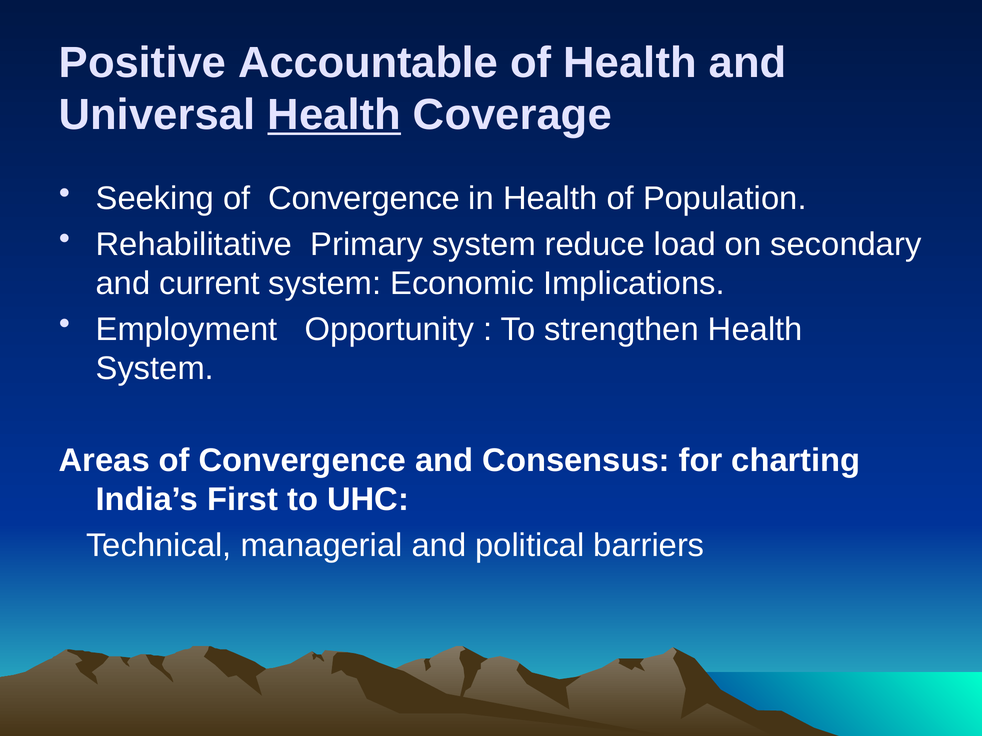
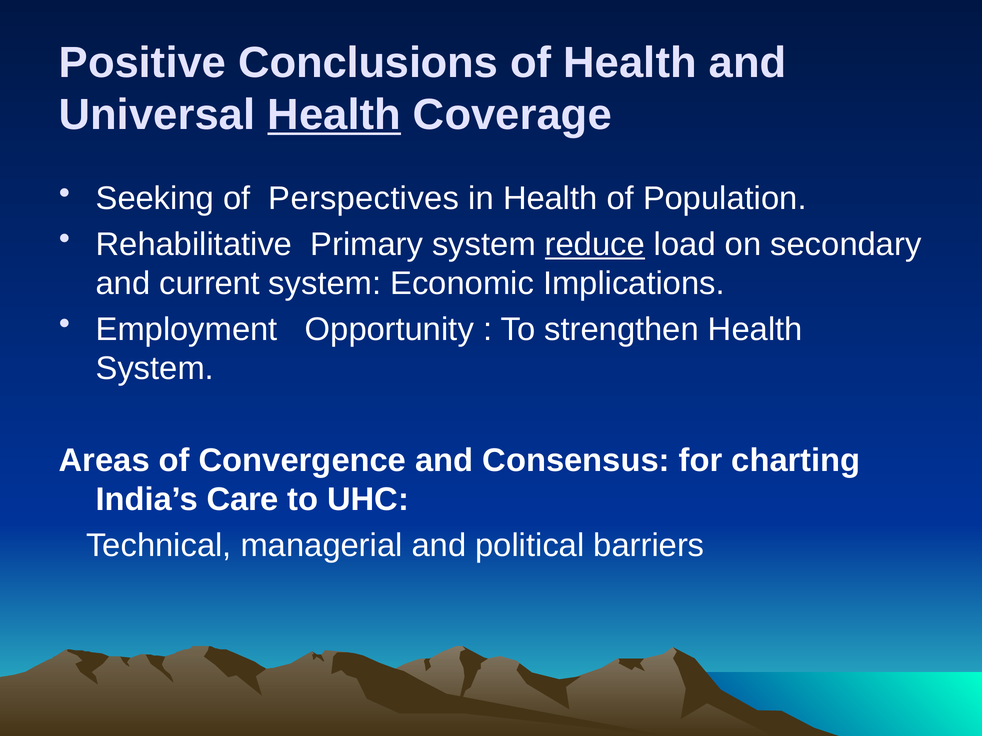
Accountable: Accountable -> Conclusions (368, 63)
Convergence: Convergence -> Perspectives (364, 199)
reduce underline: none -> present (595, 245)
First: First -> Care (243, 500)
